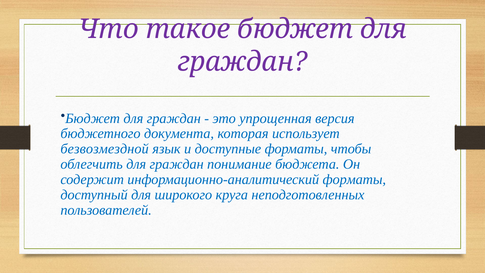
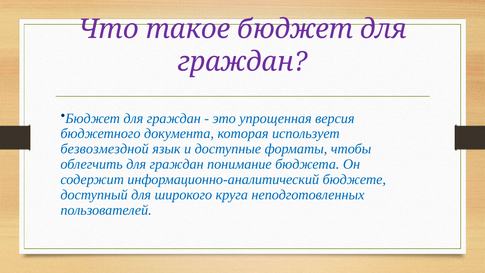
информационно-аналитический форматы: форматы -> бюджете (354, 179)
